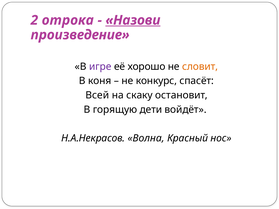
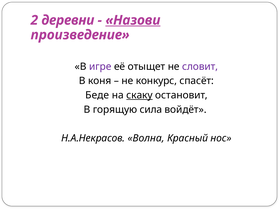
отрока: отрока -> деревни (68, 20)
хорошо: хорошо -> отыщет (146, 67)
словит colour: orange -> purple (200, 67)
Всей: Всей -> Беде (97, 95)
скаку underline: none -> present (140, 95)
дети: дети -> сила (151, 110)
